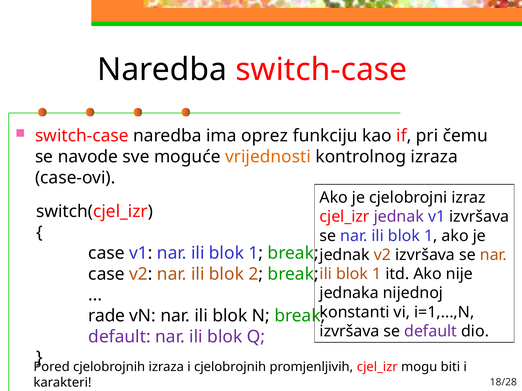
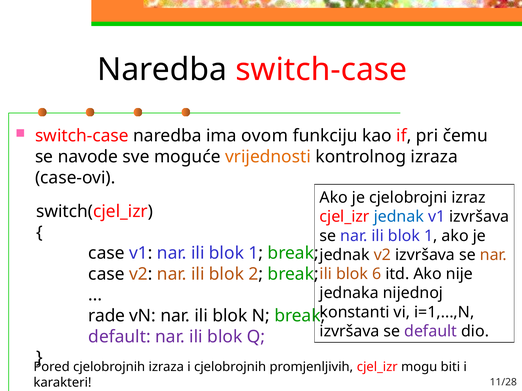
oprez: oprez -> ovom (265, 136)
jednak colour: purple -> blue (399, 217)
1: 1 -> 6 (377, 274)
18/28: 18/28 -> 11/28 (503, 383)
